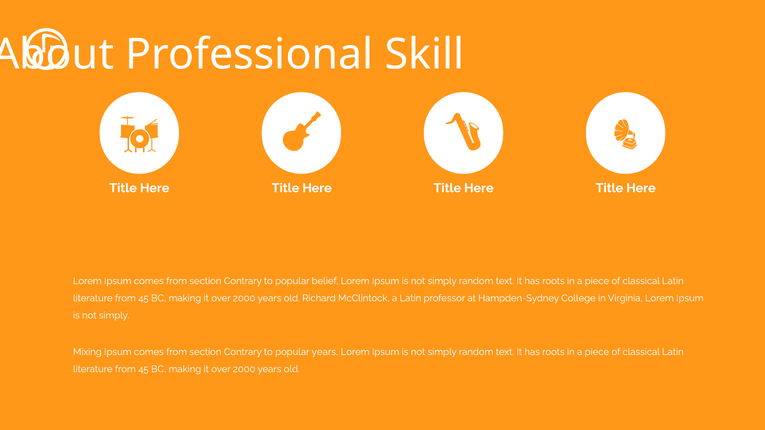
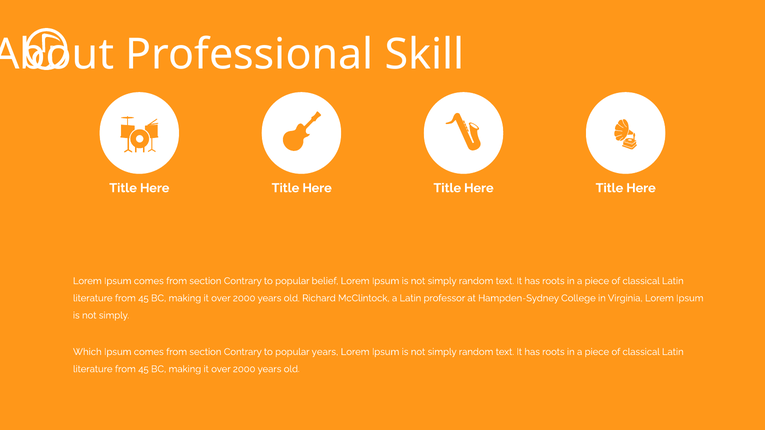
Mixing: Mixing -> Which (87, 352)
